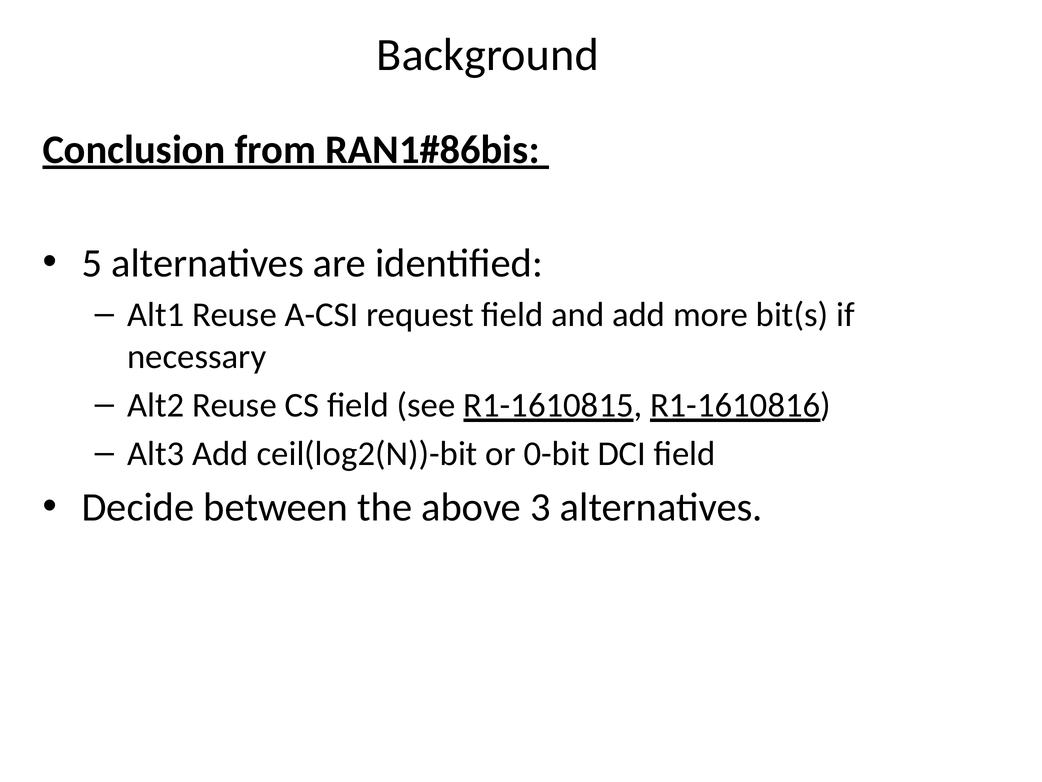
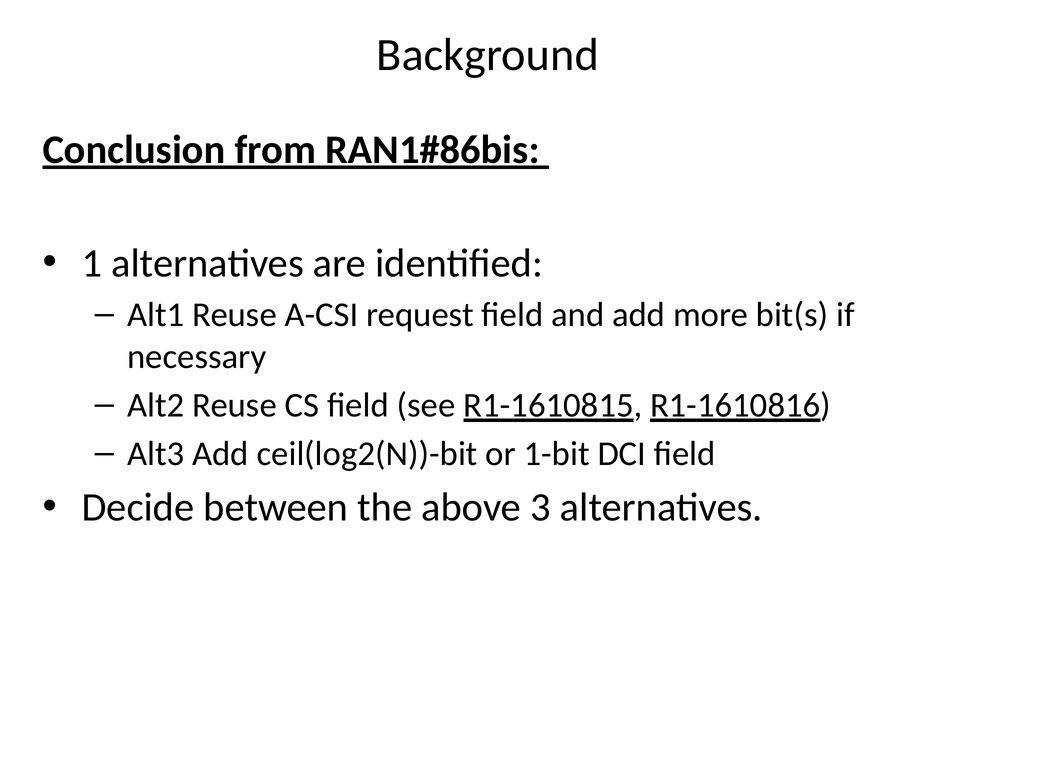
5: 5 -> 1 (92, 263)
0-bit: 0-bit -> 1-bit (557, 454)
